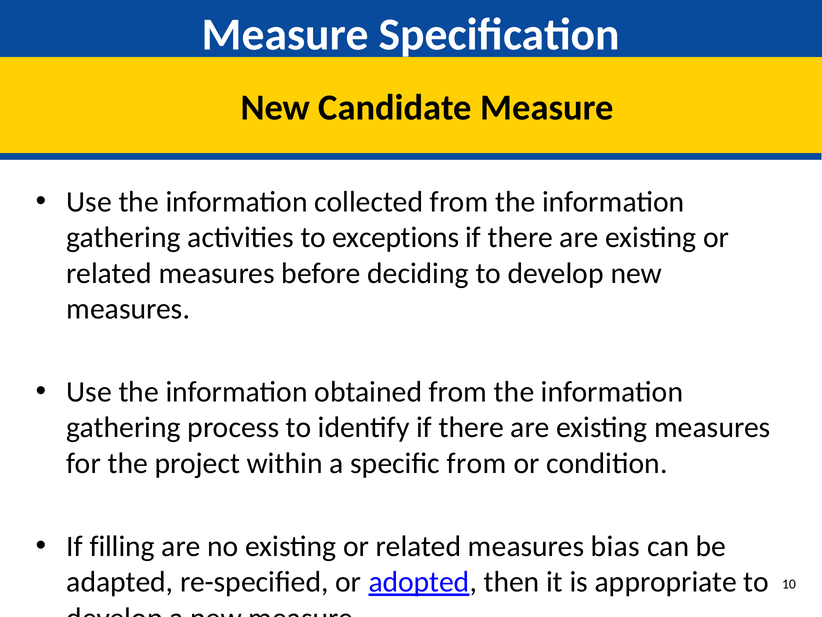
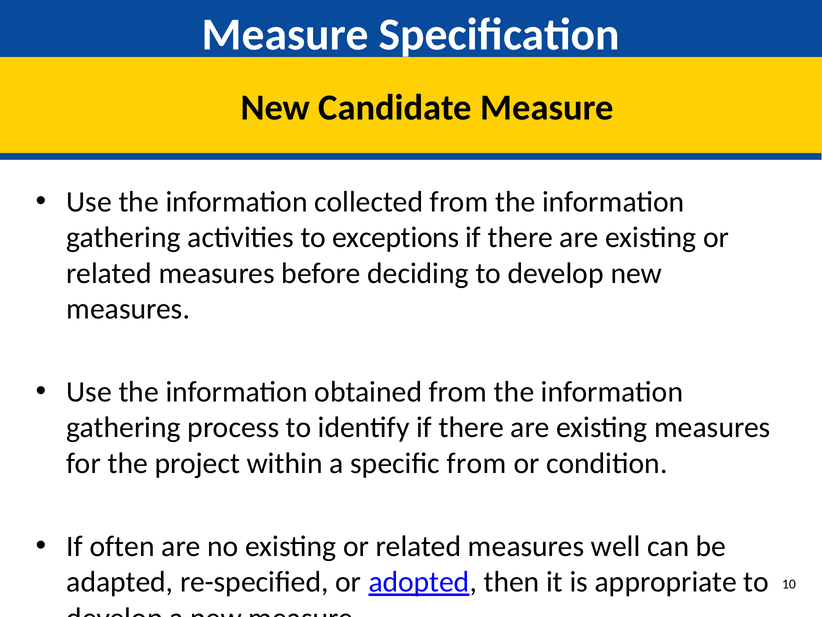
filling: filling -> often (122, 546)
bias: bias -> well (616, 546)
